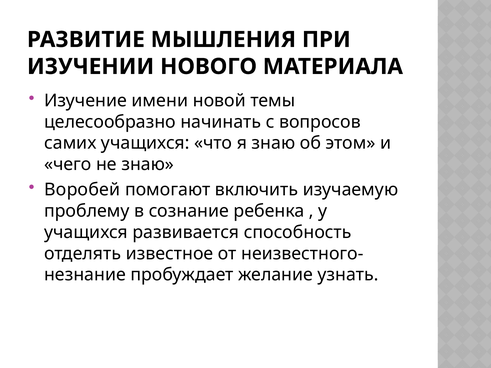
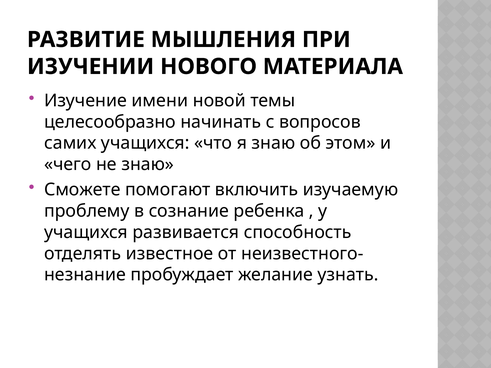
Воробей: Воробей -> Сможете (82, 190)
